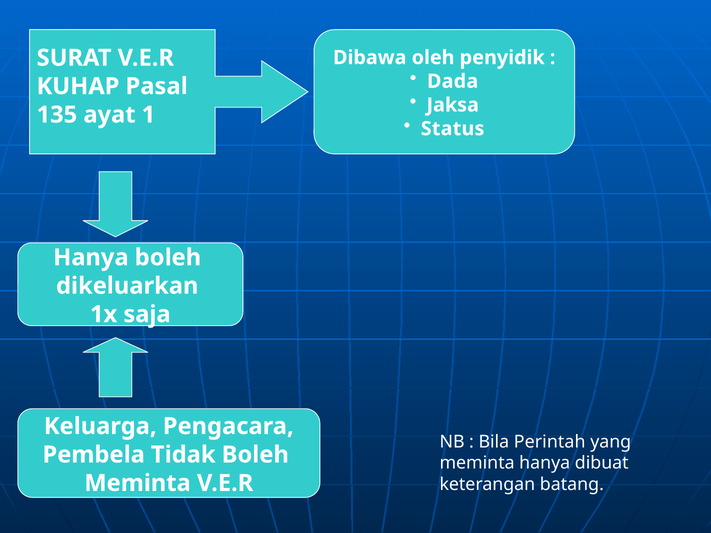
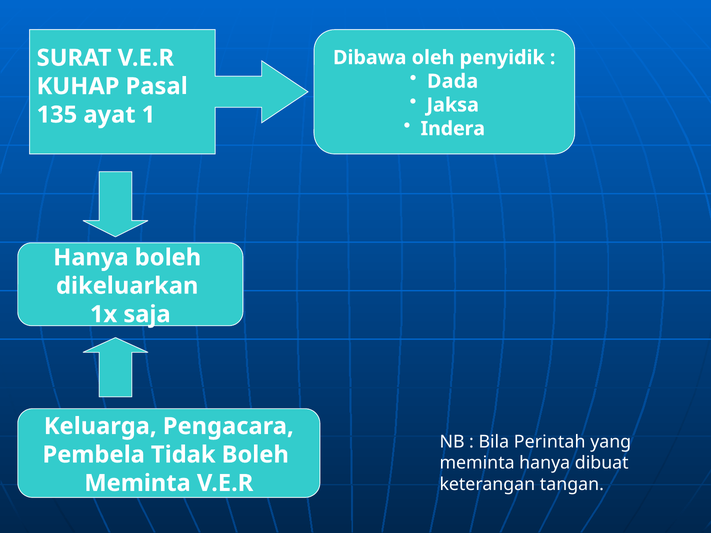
Status: Status -> Indera (453, 129)
batang: batang -> tangan (572, 485)
